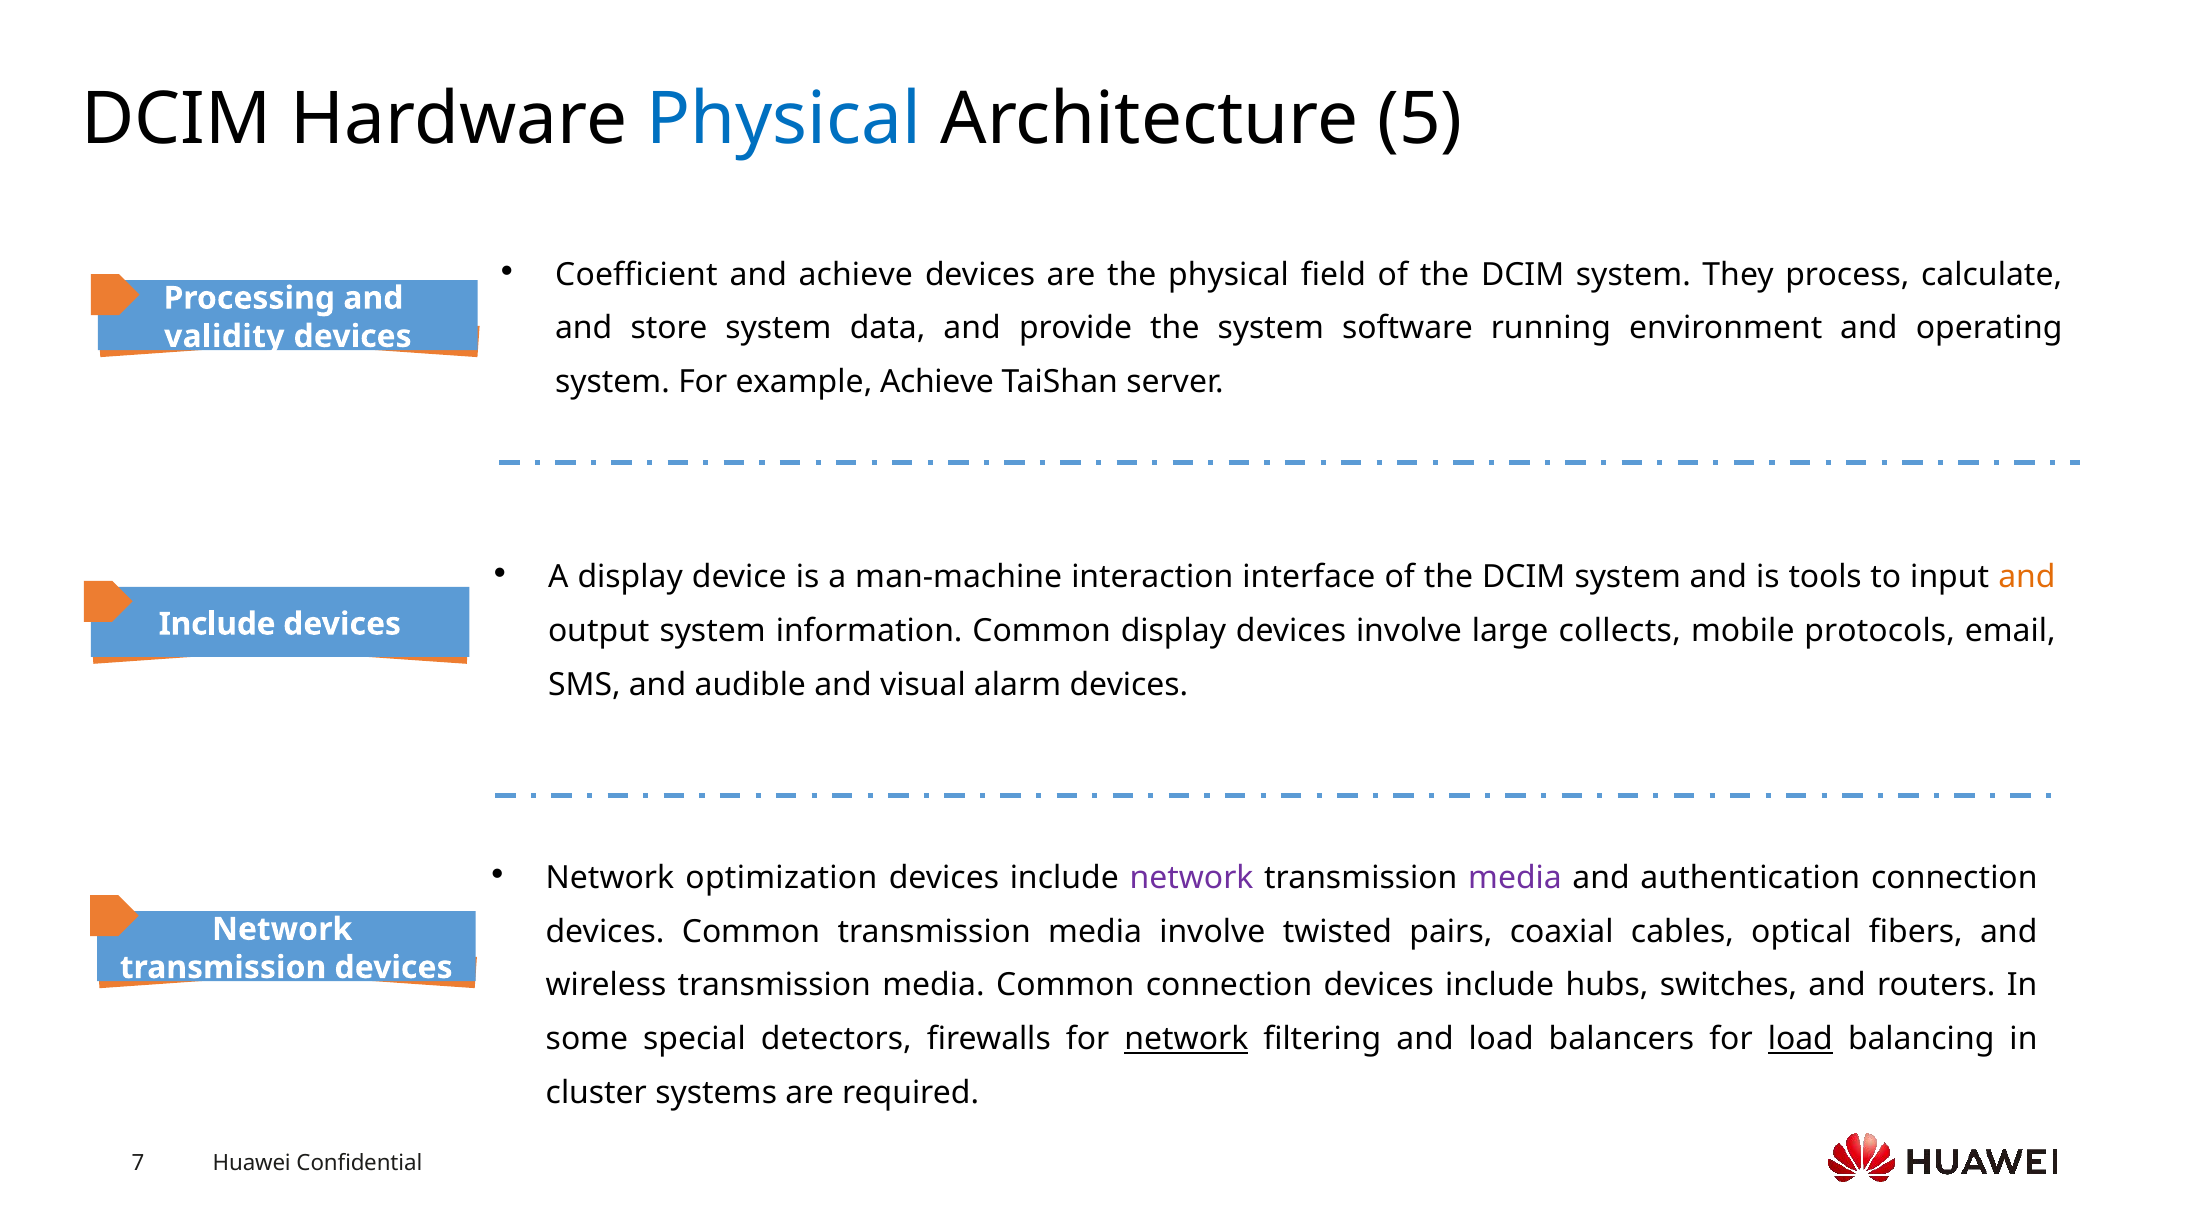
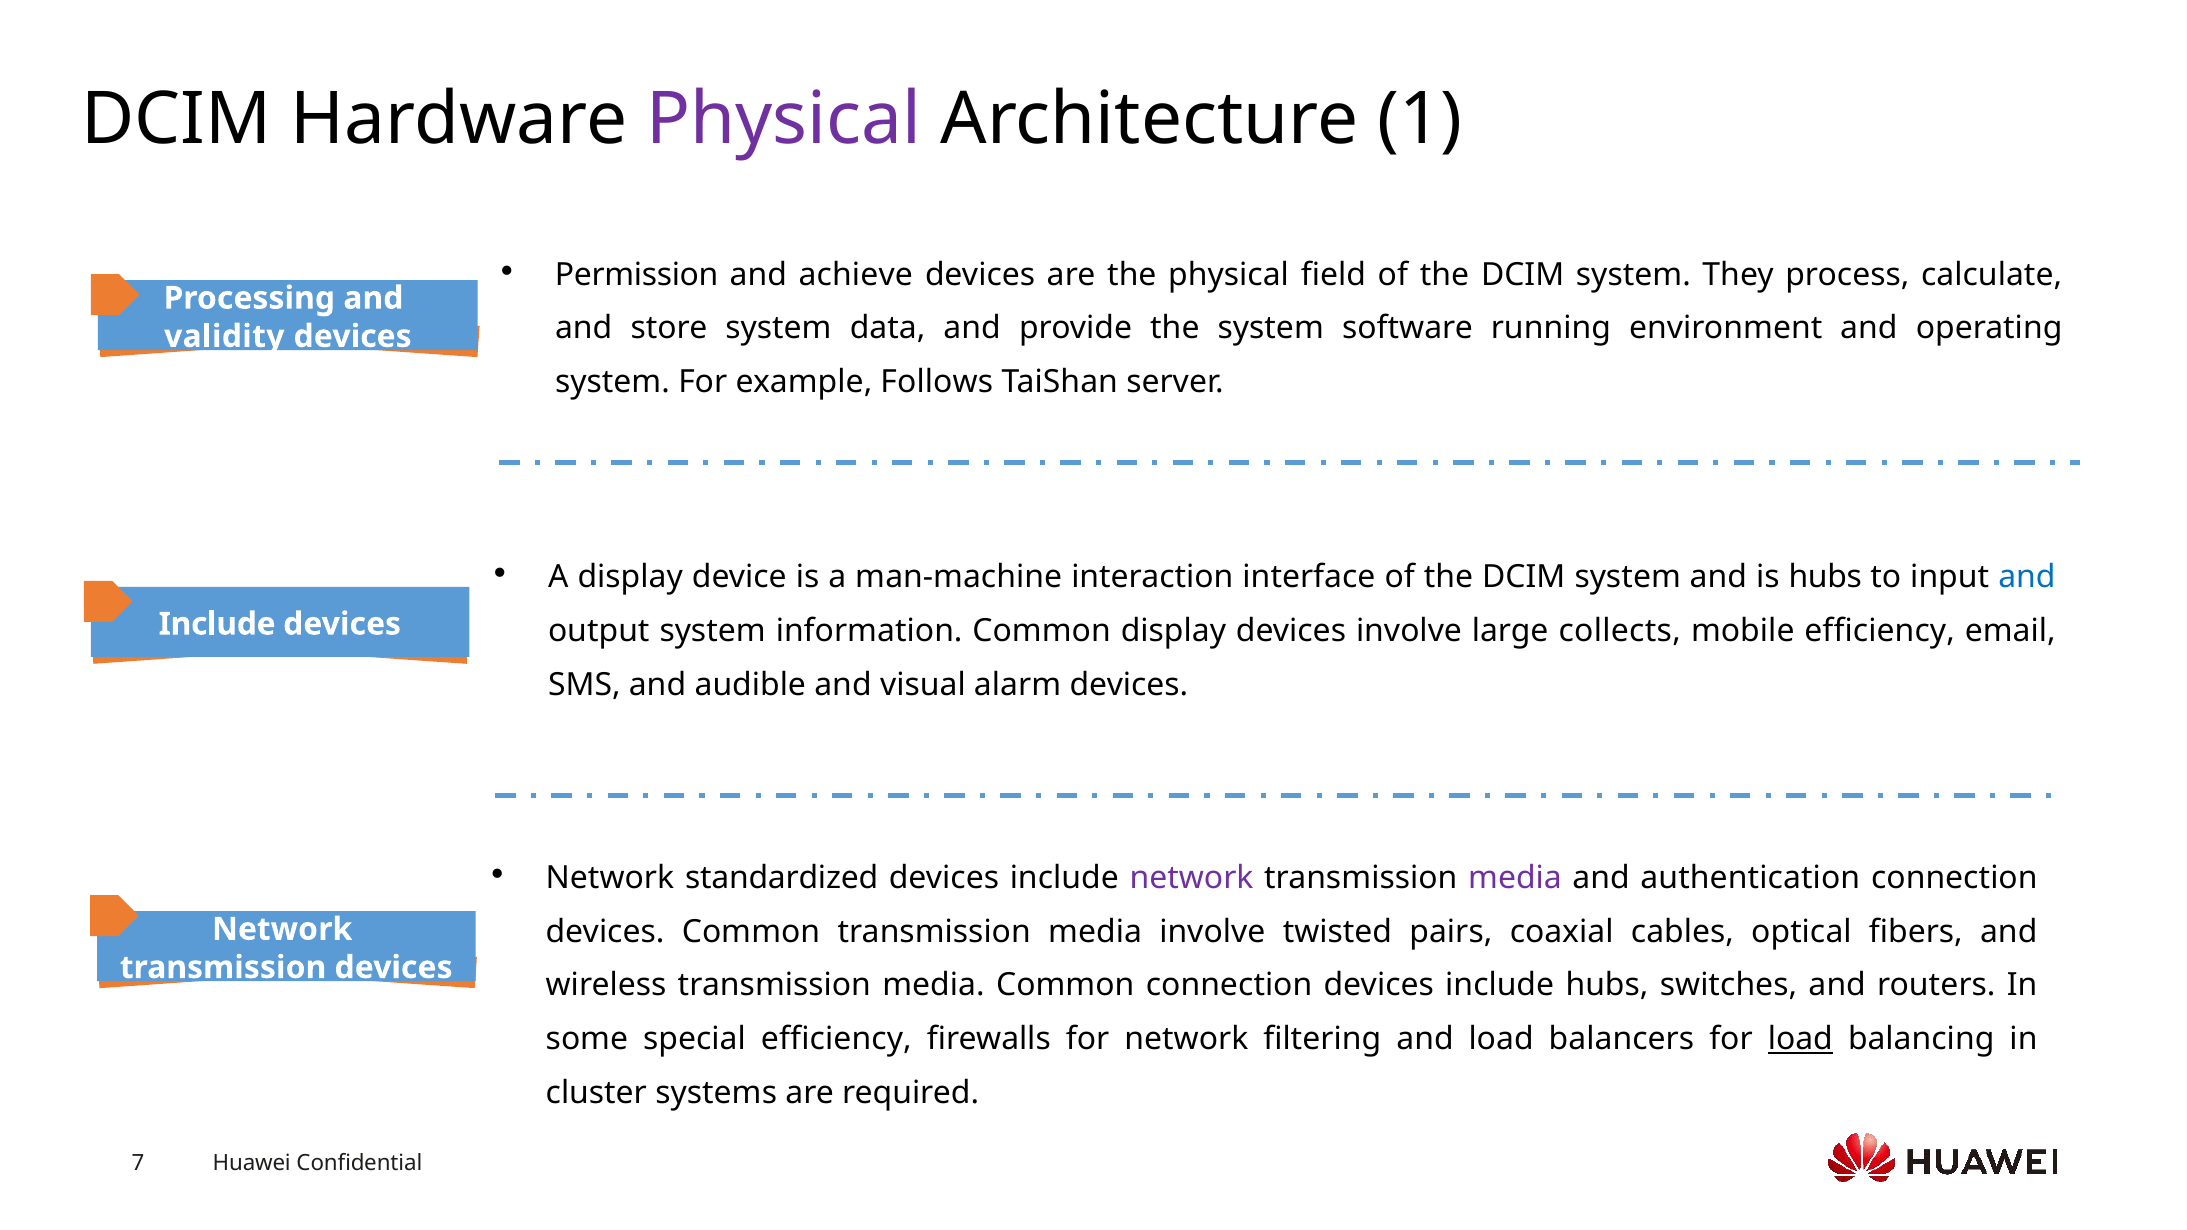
Physical colour: blue -> purple (784, 119)
5: 5 -> 1 (1420, 119)
Coefficient: Coefficient -> Permission (637, 275)
example Achieve: Achieve -> Follows (937, 382)
is tools: tools -> hubs (1825, 578)
and colour: orange -> blue (2027, 578)
mobile protocols: protocols -> efficiency (1880, 631)
optimization: optimization -> standardized (782, 878)
special detectors: detectors -> efficiency (836, 1039)
network underline: present -> none (1186, 1039)
